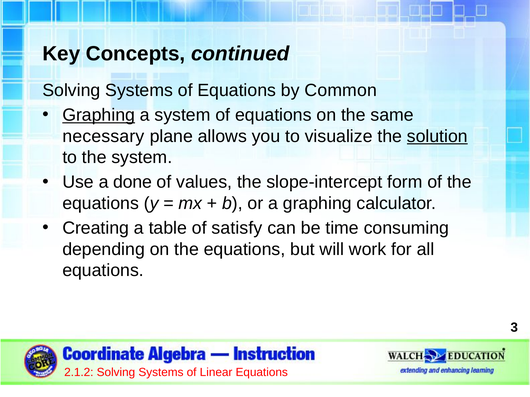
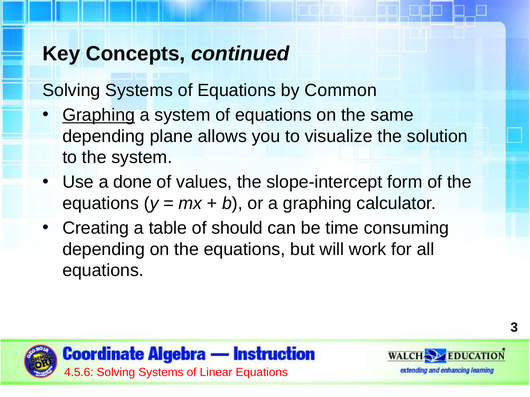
necessary: necessary -> depending (104, 136)
solution underline: present -> none (437, 136)
satisfy: satisfy -> should (237, 228)
2.1.2: 2.1.2 -> 4.5.6 (79, 373)
